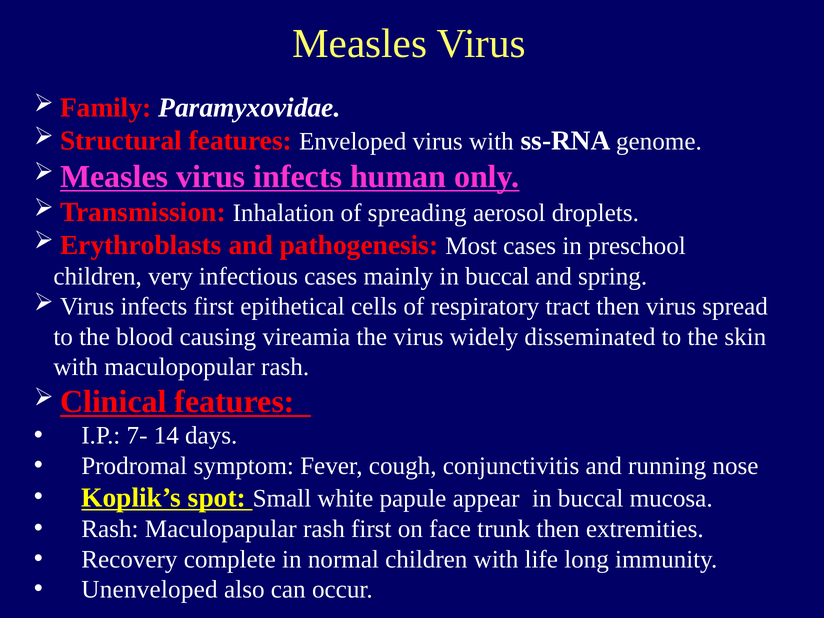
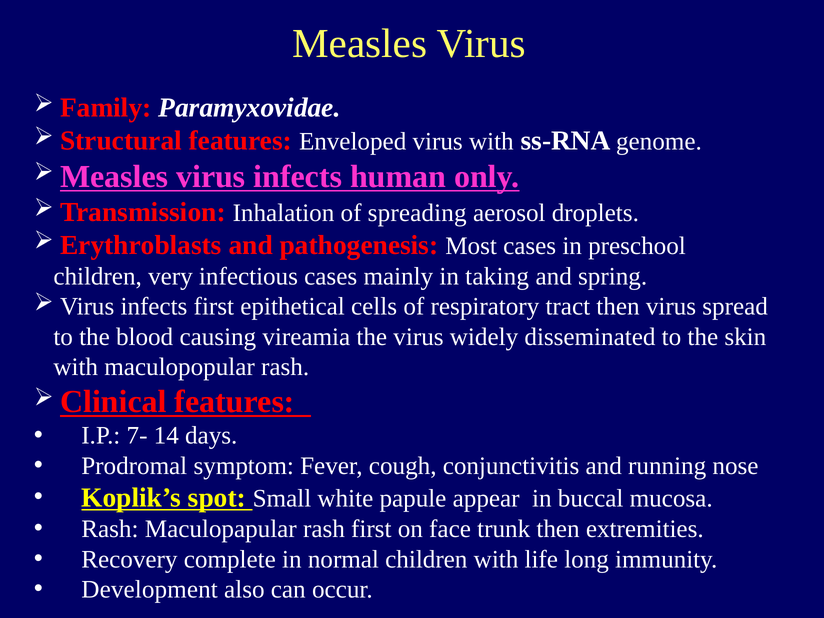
mainly in buccal: buccal -> taking (497, 276)
Unenveloped: Unenveloped -> Development (150, 589)
